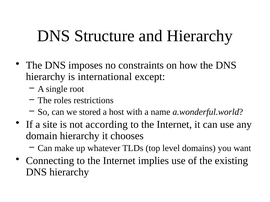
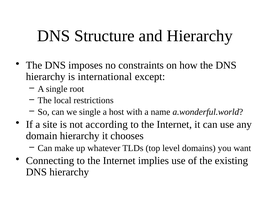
roles: roles -> local (63, 101)
we stored: stored -> single (90, 112)
